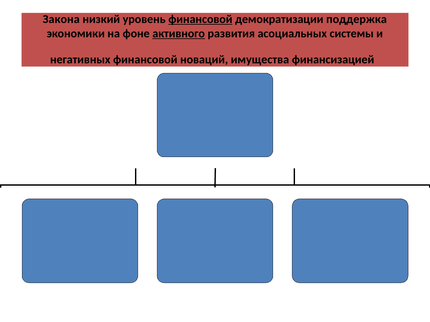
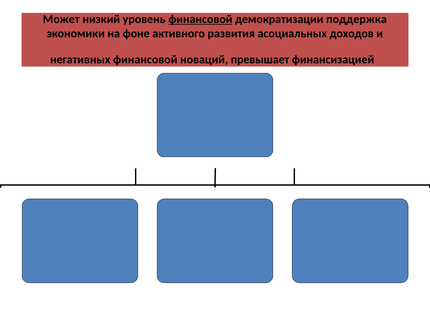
Закона: Закона -> Может (61, 19)
активного underline: present -> none (179, 33)
системы: системы -> доходов (352, 33)
имущества: имущества -> превышает (260, 60)
